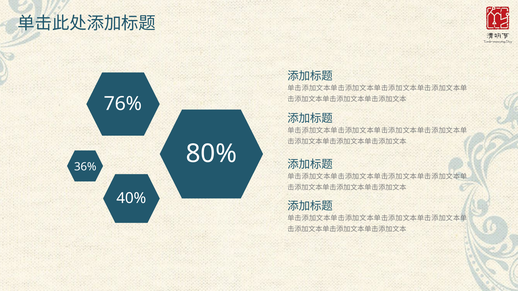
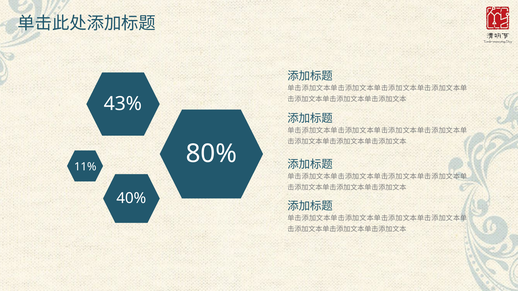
76%: 76% -> 43% (123, 104)
36%: 36% -> 11% (85, 167)
